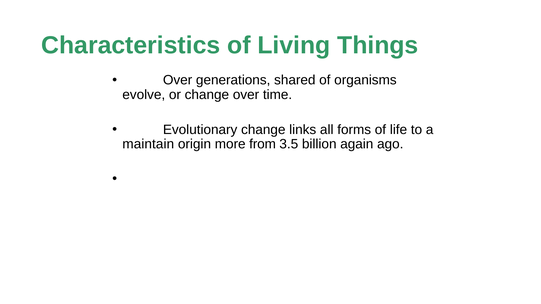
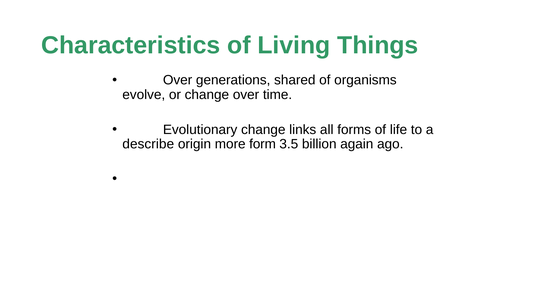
maintain: maintain -> describe (148, 144)
from: from -> form (263, 144)
